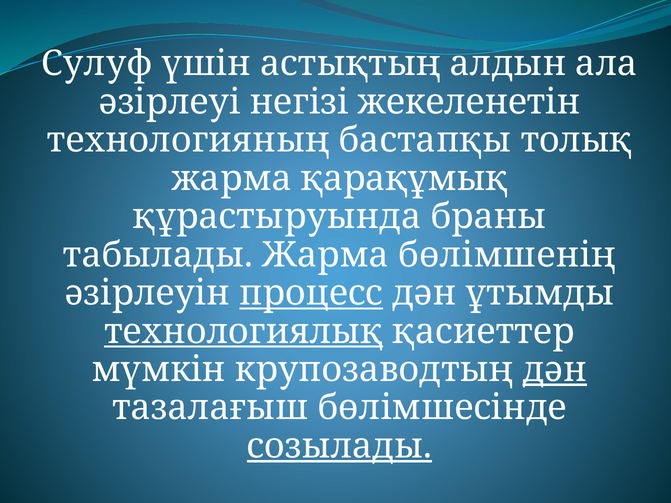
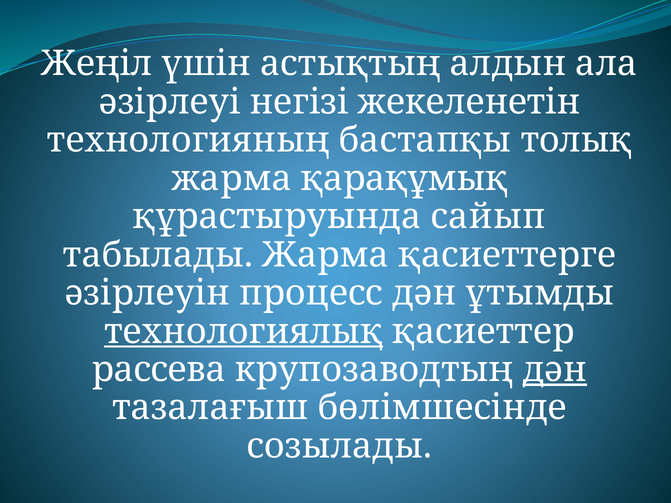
Сулуф: Сулуф -> Жеңiл (97, 64)
браны: браны -> сайып (488, 217)
бөлiмшенiң: бөлiмшенiң -> қасиеттерге (507, 255)
процесс underline: present -> none (311, 293)
мүмкiн: мүмкiн -> рассева (159, 370)
созылады underline: present -> none (340, 446)
